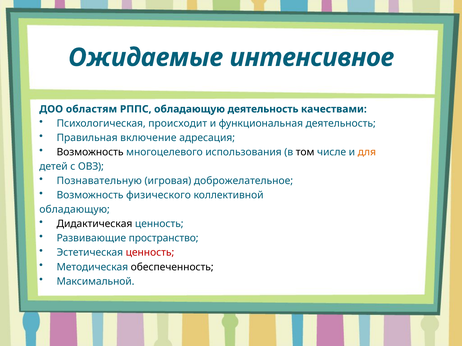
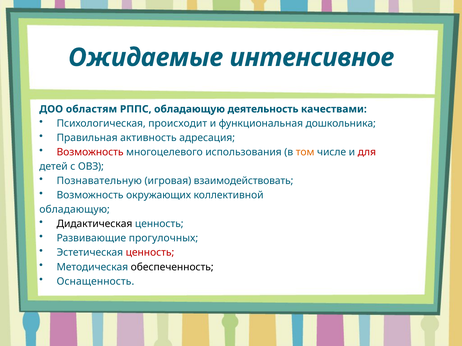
функциональная деятельность: деятельность -> дошкольника (341, 124)
включение: включение -> активность (148, 138)
Возможность colour: black -> red (90, 152)
том colour: black -> orange (305, 152)
для colour: orange -> red (367, 152)
доброжелательное: доброжелательное -> взаимодействовать (244, 181)
физического: физического -> окружающих (159, 195)
пространство: пространство -> прогулочных (163, 239)
Максимальной: Максимальной -> Оснащенность (95, 282)
